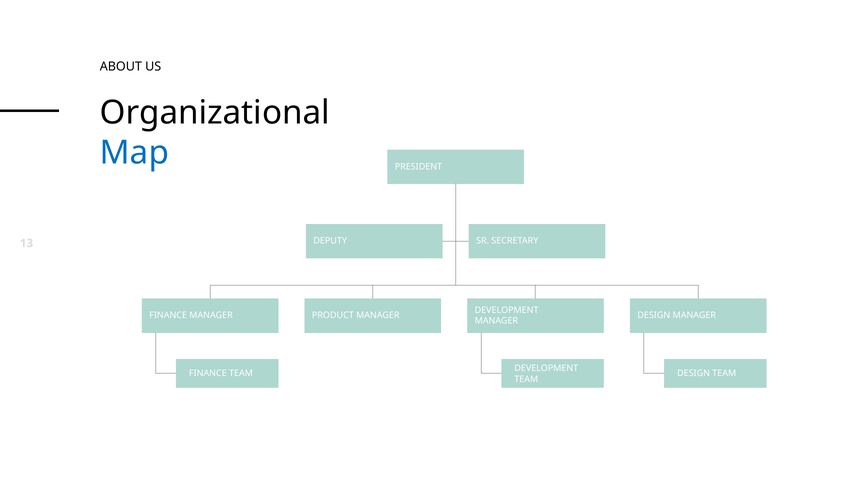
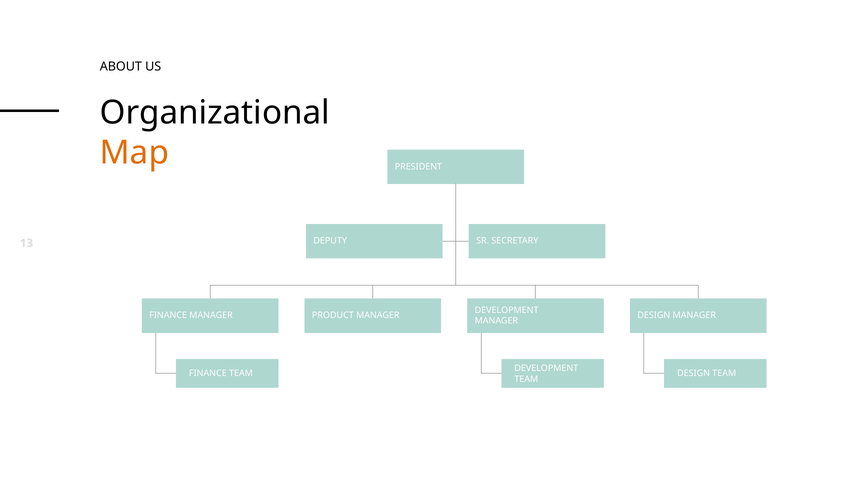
Map colour: blue -> orange (134, 152)
